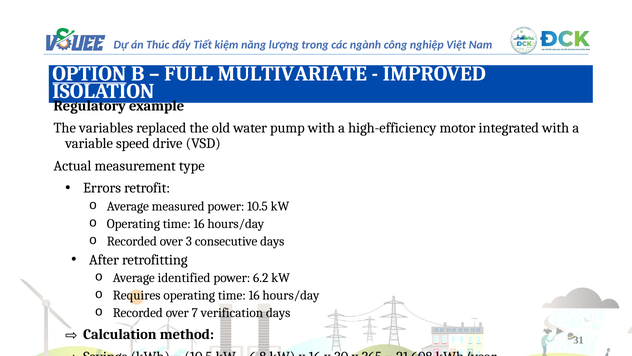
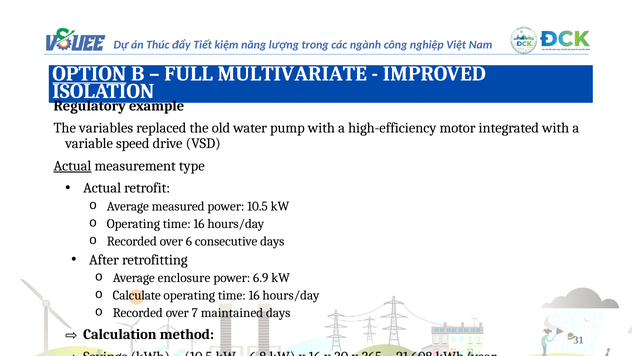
Actual underline: none -> present (72, 166)
Errors: Errors -> Actual (102, 188)
3: 3 -> 6 (189, 241)
identified: identified -> enclosure (184, 278)
6.2: 6.2 -> 6.9 (261, 278)
Requires: Requires -> Calculate (137, 295)
verification: verification -> maintained (232, 313)
